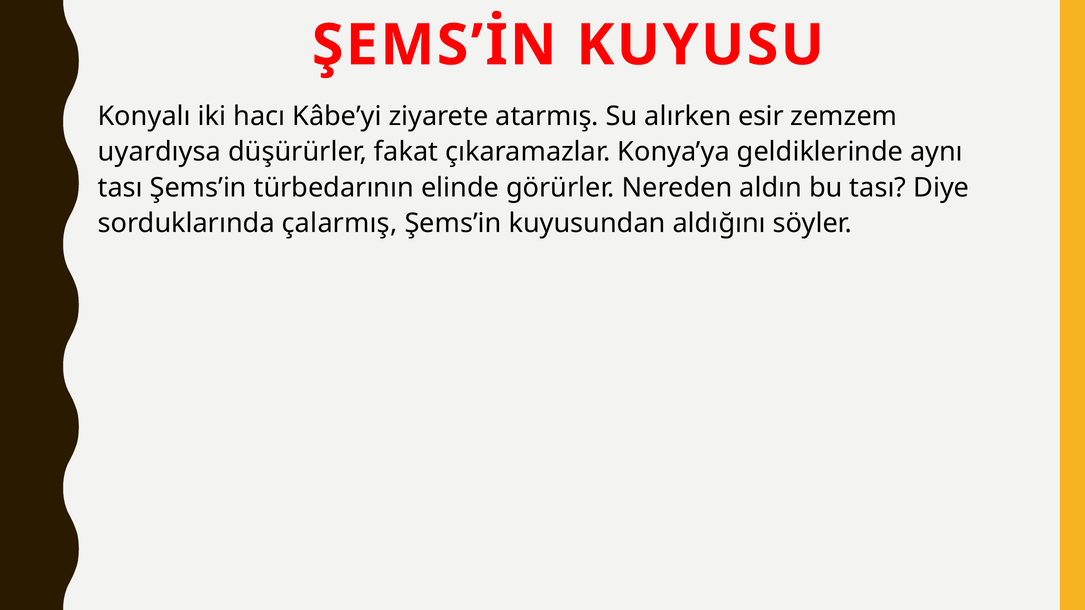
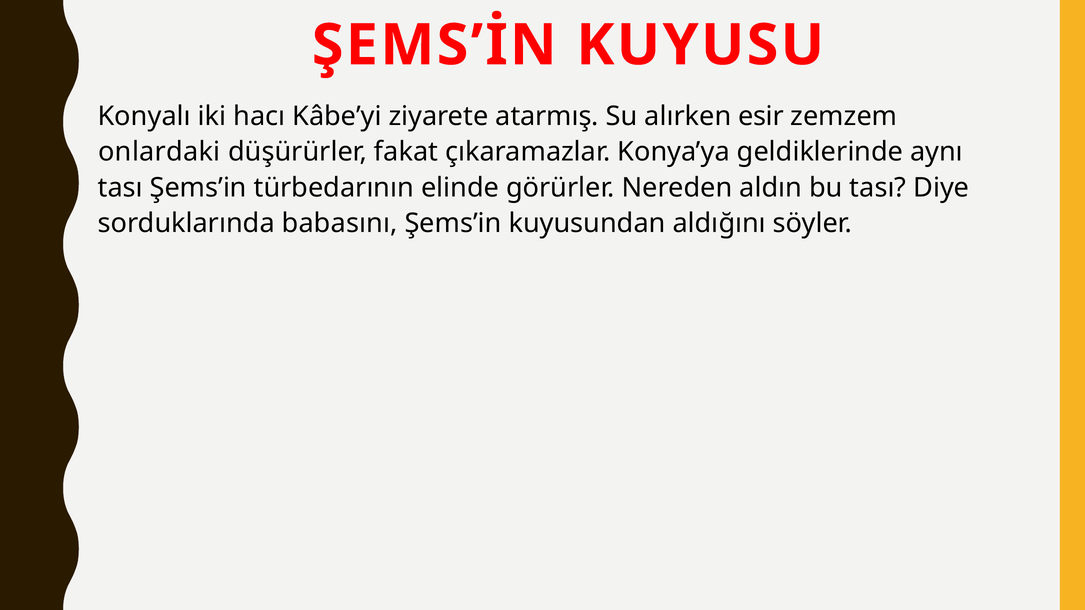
uyardıysa: uyardıysa -> onlardaki (159, 152)
çalarmış: çalarmış -> babasını (340, 224)
